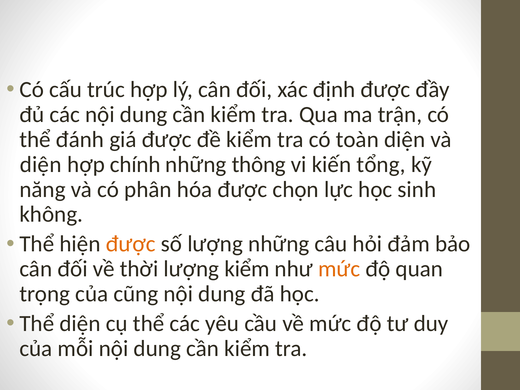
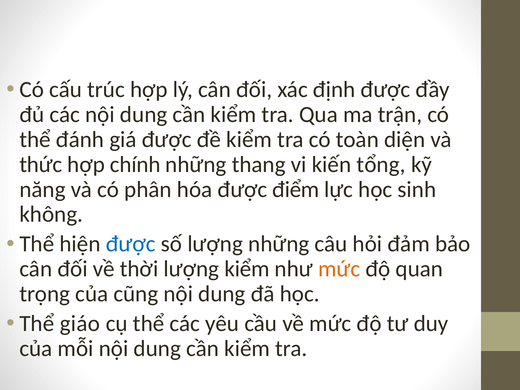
diện: diện -> thức (41, 164)
thông: thông -> thang (259, 164)
chọn: chọn -> điểm (296, 189)
được colour: orange -> blue (131, 244)
Thể diện: diện -> giáo (80, 324)
